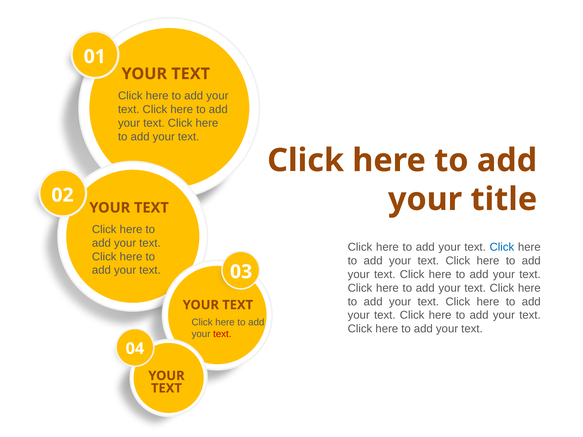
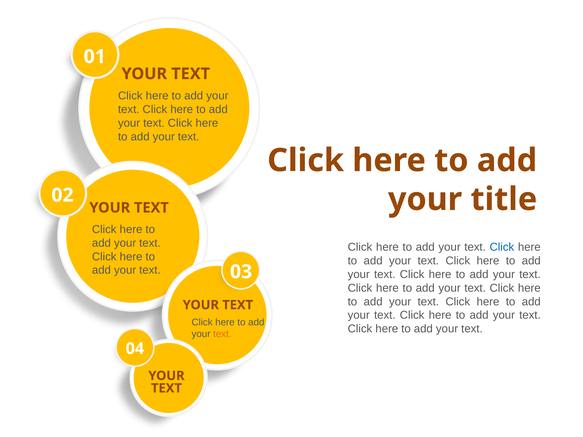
text colour: red -> orange (222, 334)
